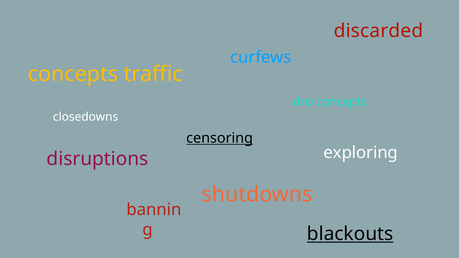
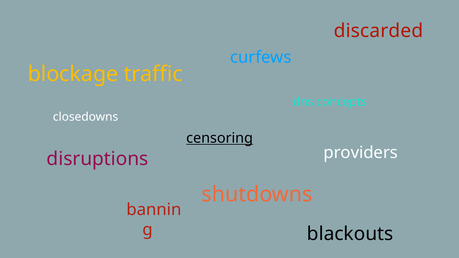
concepts: concepts -> blockage (73, 74)
exploring: exploring -> providers (361, 153)
blackouts underline: present -> none (350, 234)
